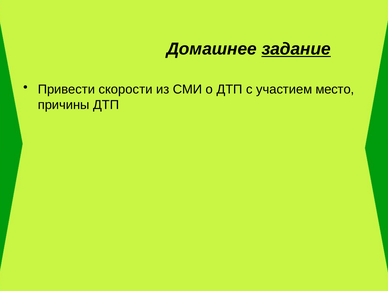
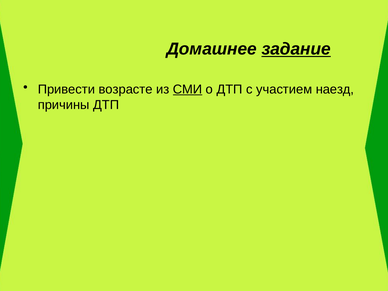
скорости: скорости -> возрасте (126, 89)
СМИ underline: none -> present (188, 89)
место: место -> наезд (335, 89)
